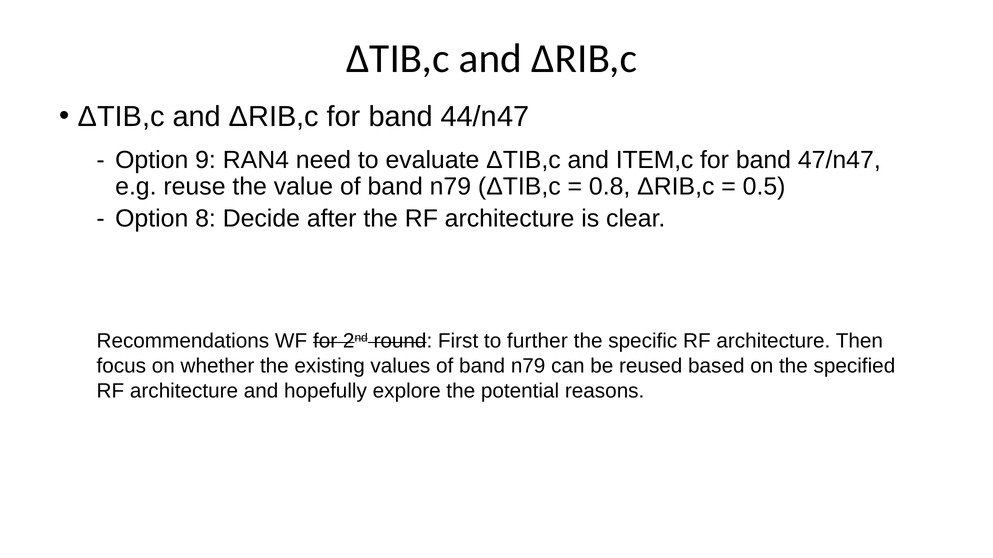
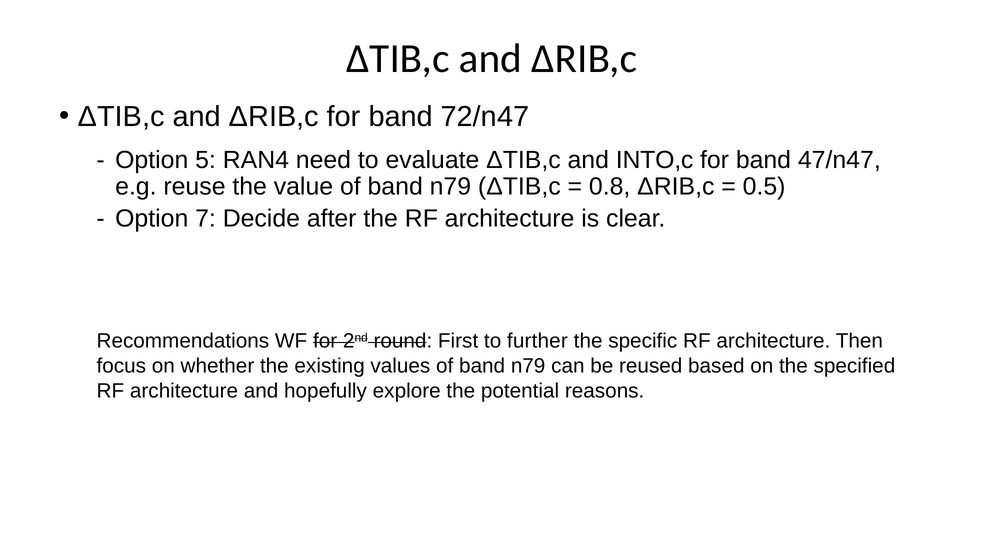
44/n47: 44/n47 -> 72/n47 (485, 117)
9: 9 -> 5 (206, 160)
ITEM,c: ITEM,c -> INTO,c (655, 160)
8: 8 -> 7 (206, 219)
